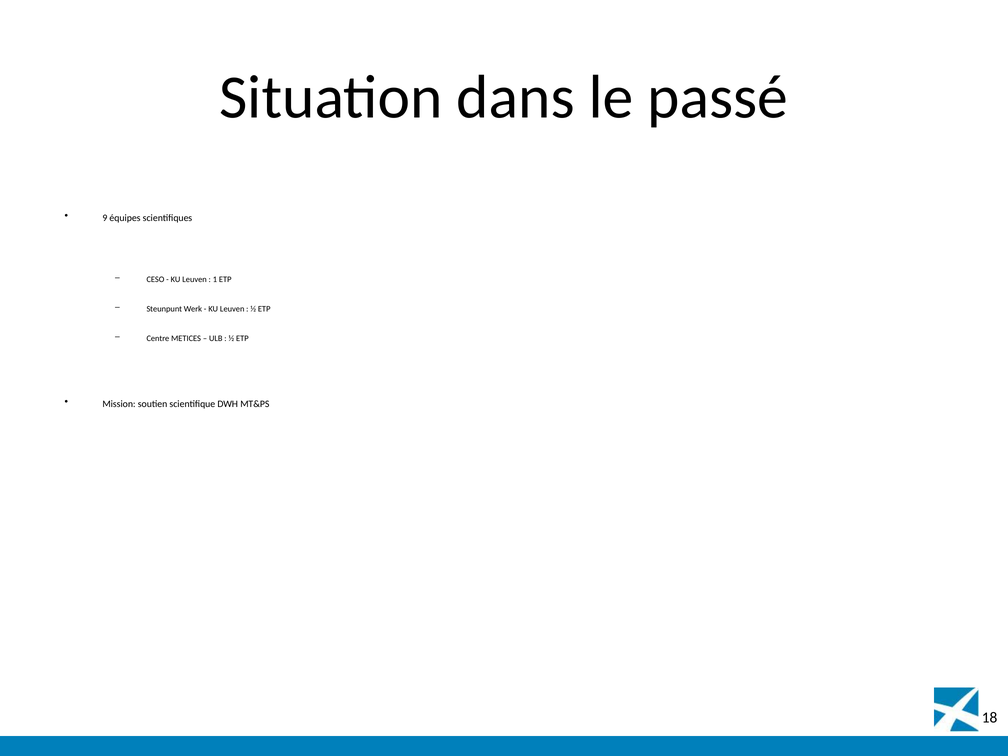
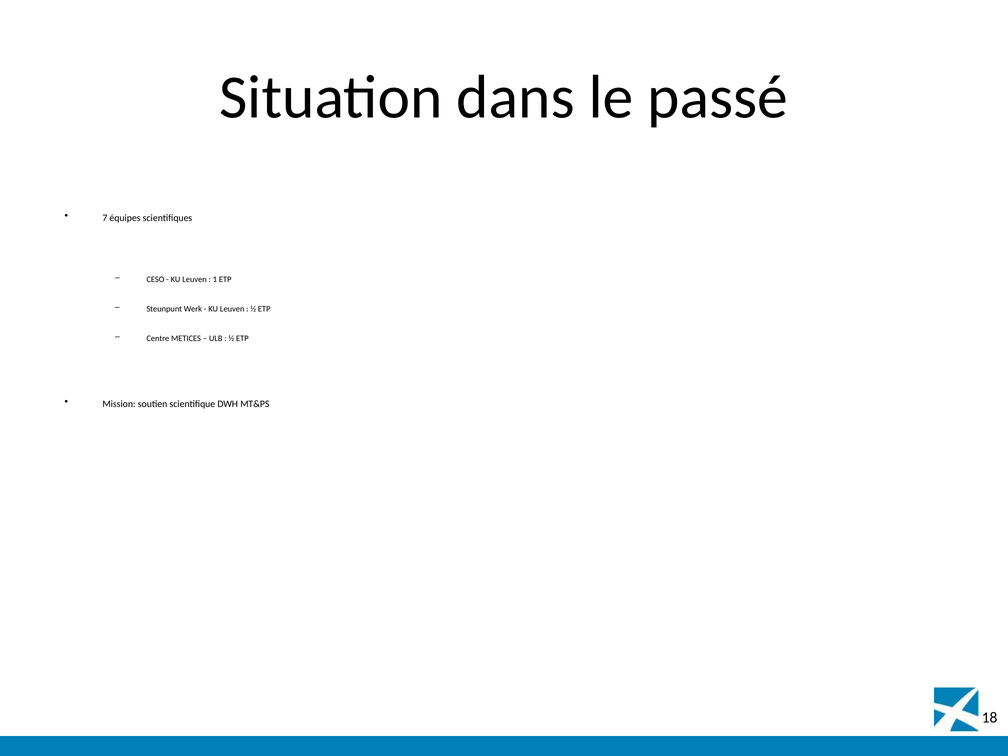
9: 9 -> 7 (105, 218)
